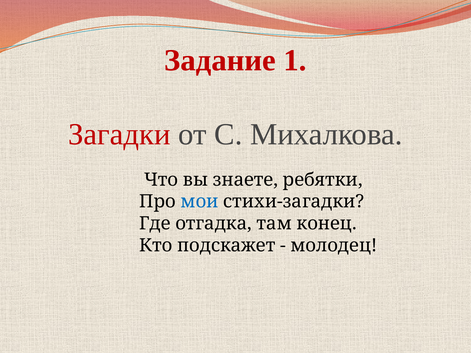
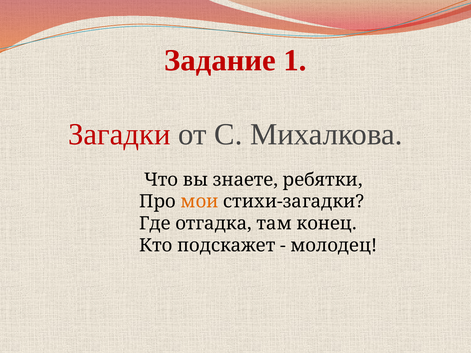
мои colour: blue -> orange (200, 202)
